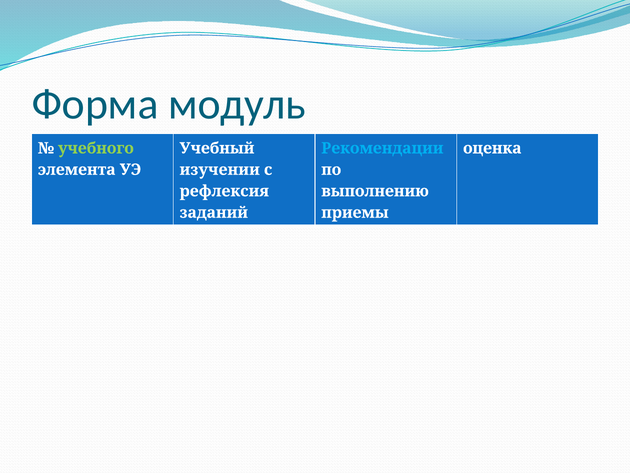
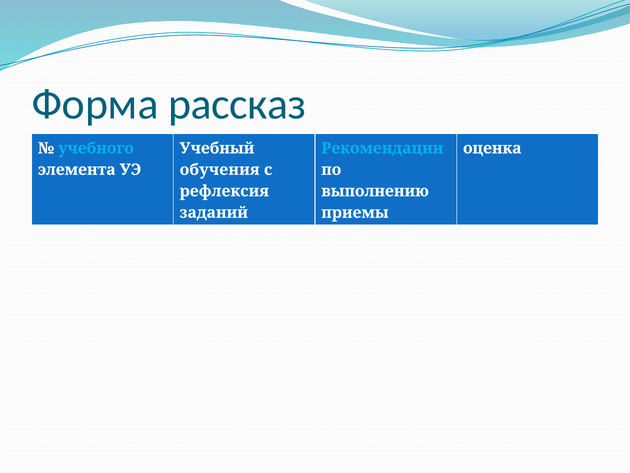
модуль: модуль -> рассказ (237, 104)
учебного colour: light green -> light blue (96, 148)
изучении: изучении -> обучения (220, 169)
